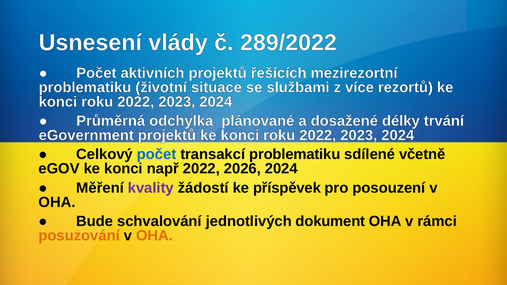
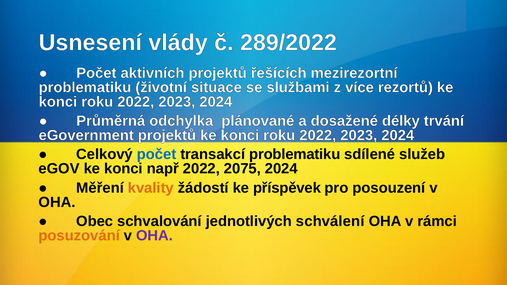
včetně: včetně -> služeb (422, 154)
2026: 2026 -> 2075 (242, 169)
kvality colour: purple -> orange (151, 188)
Bude: Bude -> Obec (95, 221)
dokument: dokument -> schválení (330, 221)
OHA colour: orange -> purple (155, 236)
